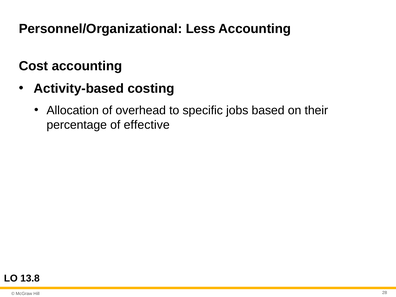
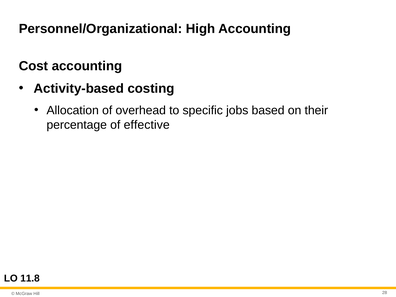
Less: Less -> High (201, 29)
13.8: 13.8 -> 11.8 (30, 278)
